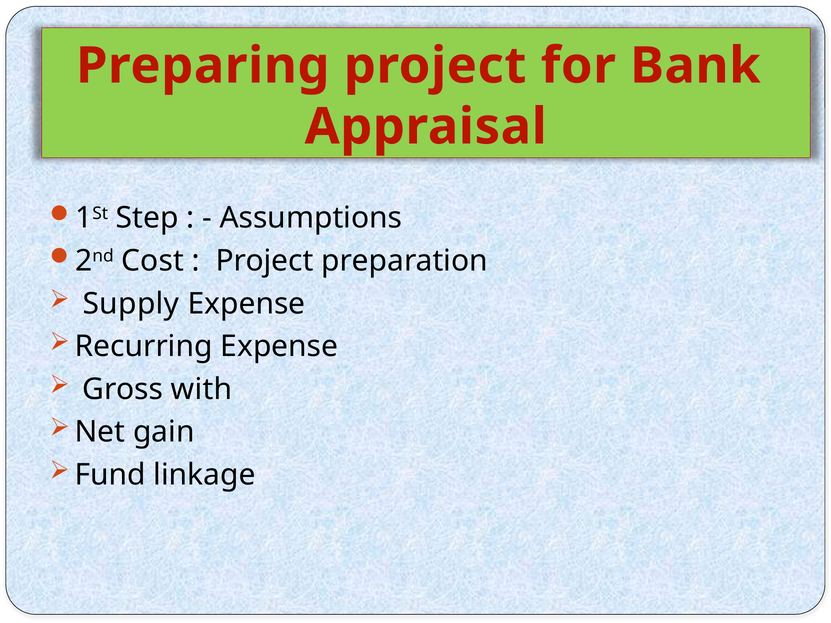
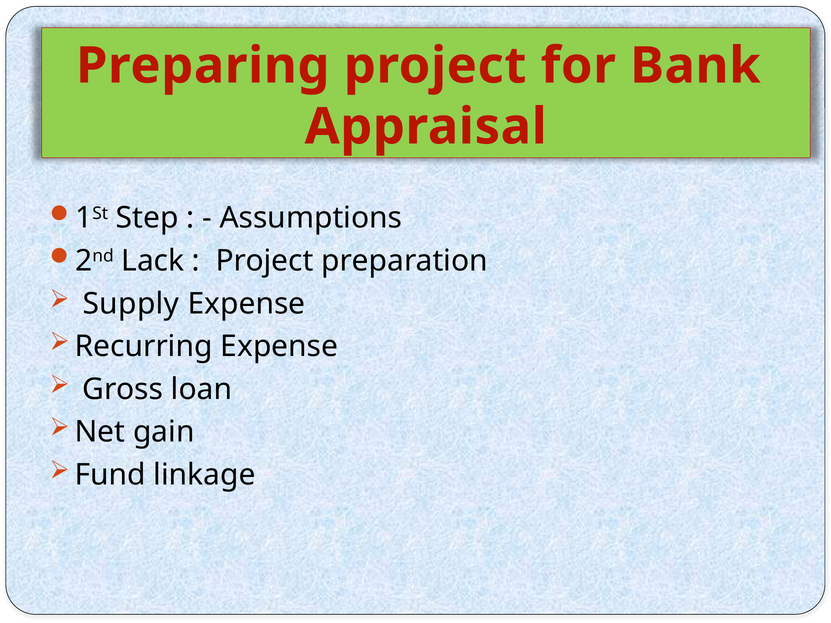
Cost: Cost -> Lack (153, 261)
with: with -> loan (201, 389)
